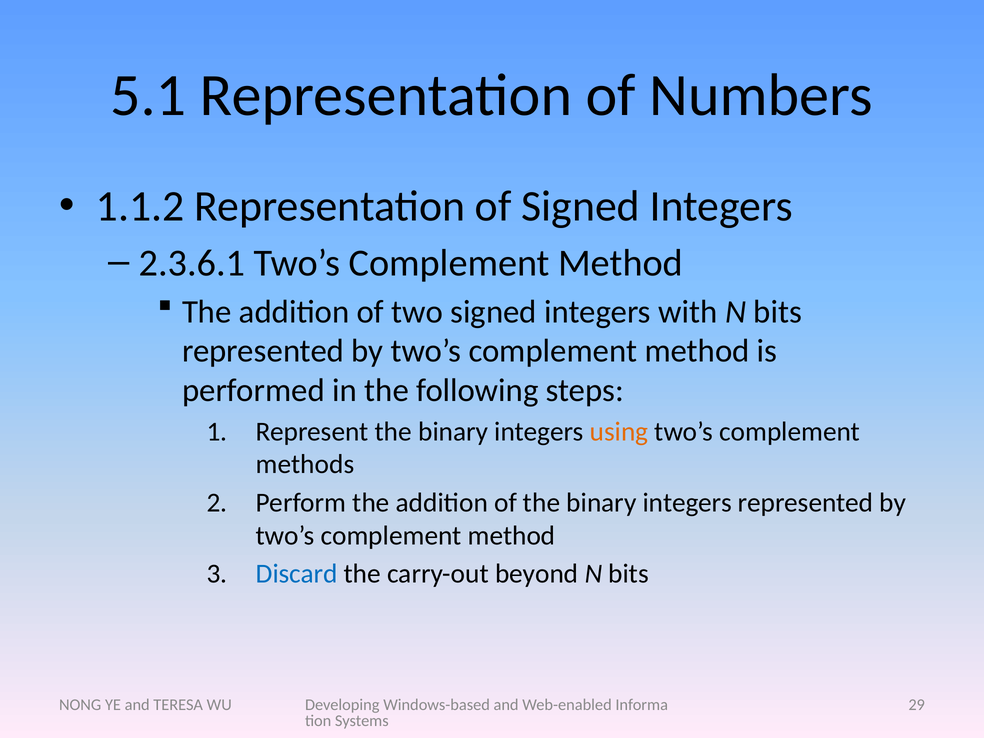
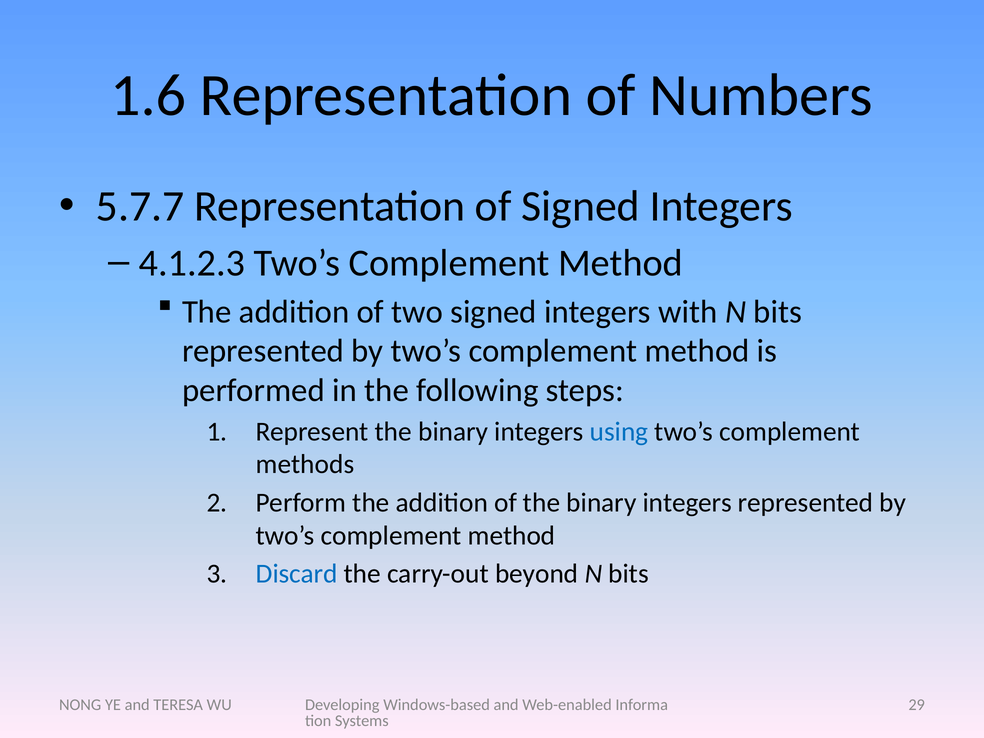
5.1: 5.1 -> 1.6 (148, 95)
1.1.2: 1.1.2 -> 5.7.7 (140, 206)
2.3.6.1: 2.3.6.1 -> 4.1.2.3 (192, 263)
using colour: orange -> blue (619, 432)
